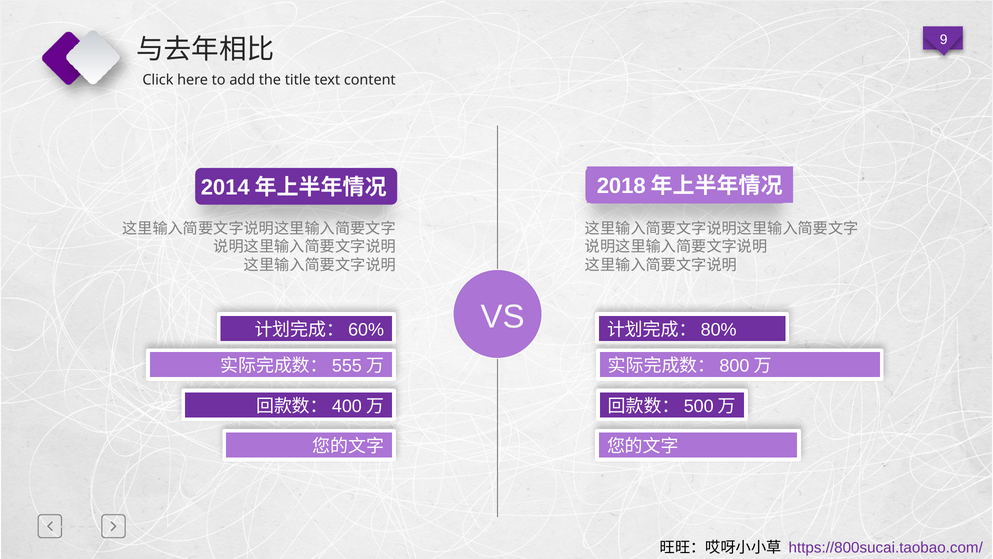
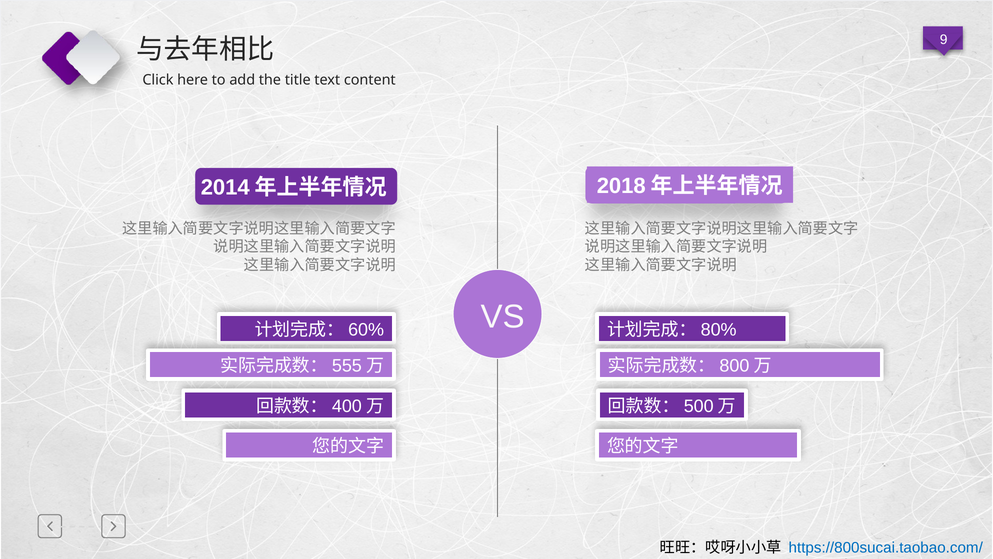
https://800sucai.taobao.com/ colour: purple -> blue (886, 547)
